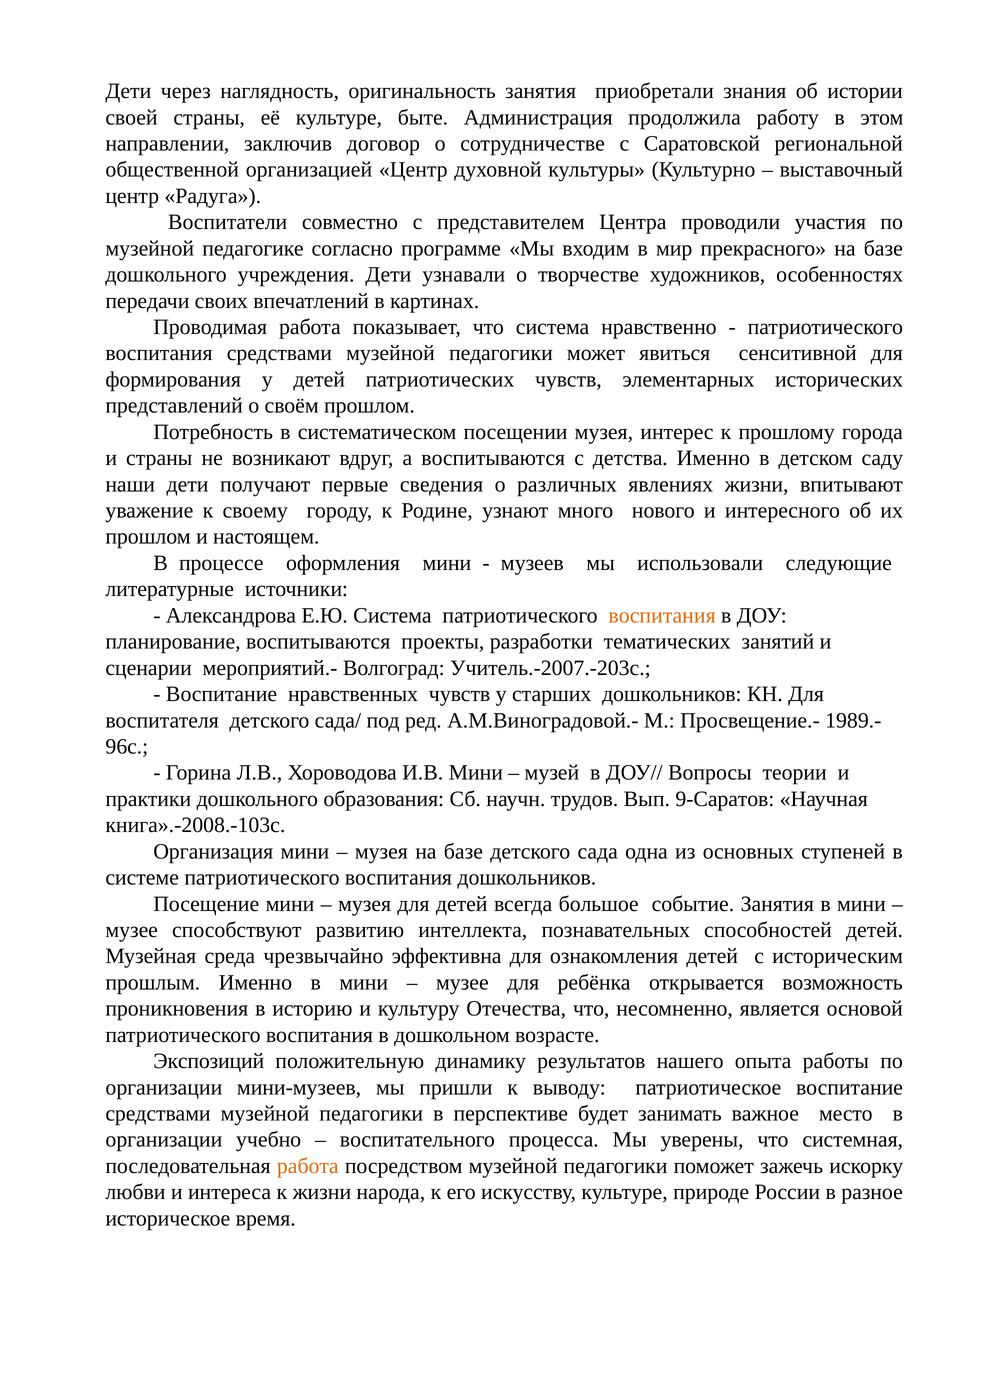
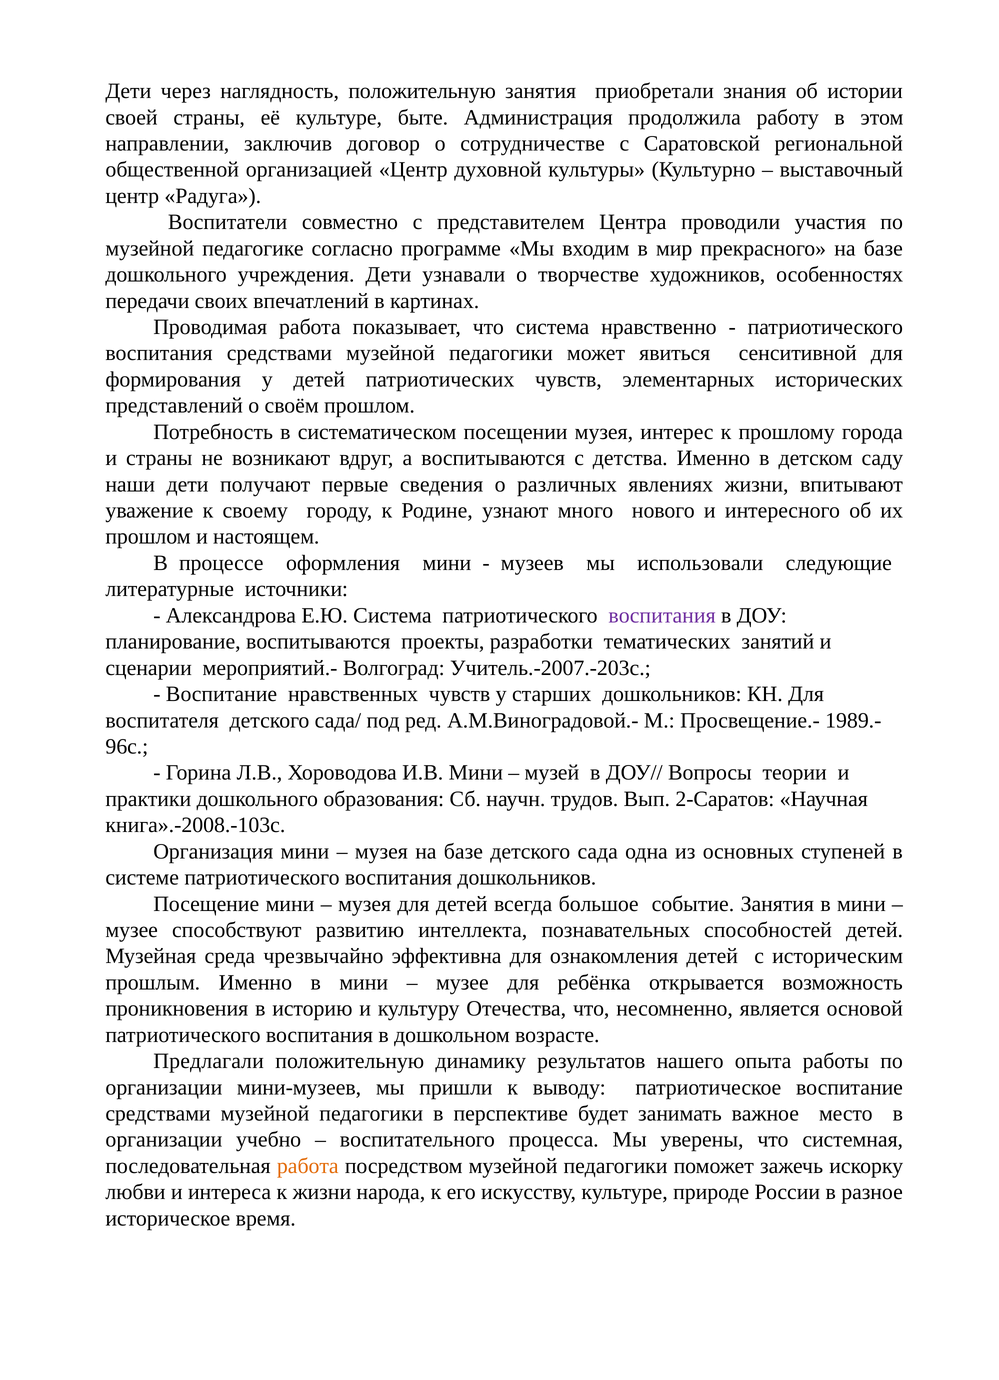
наглядность оригинальность: оригинальность -> положительную (422, 91)
воспитания colour: orange -> purple (662, 615)
9-Саратов: 9-Саратов -> 2-Саратов (725, 799)
Экспозиций: Экспозиций -> Предлагали (209, 1061)
